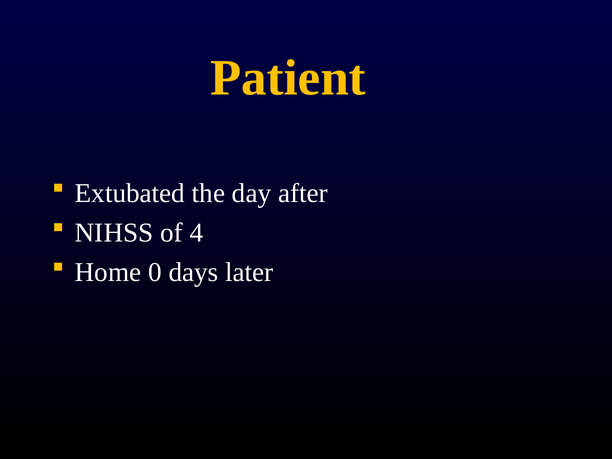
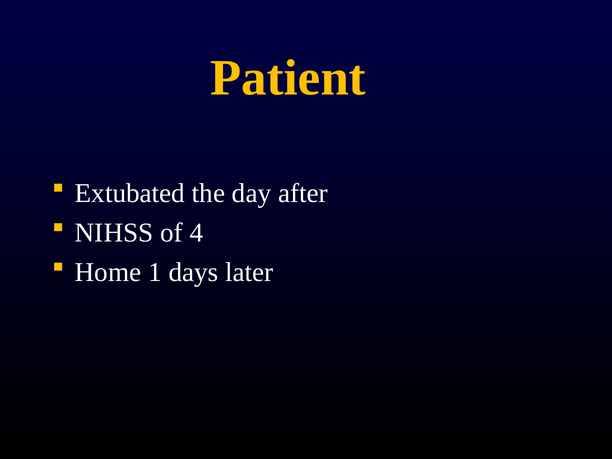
0: 0 -> 1 (155, 272)
